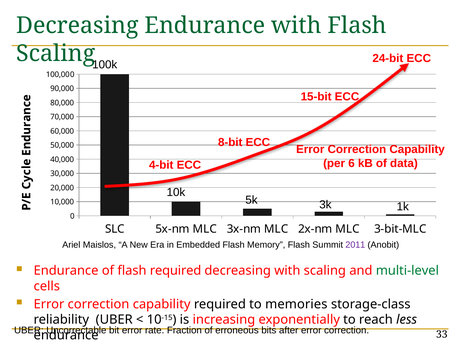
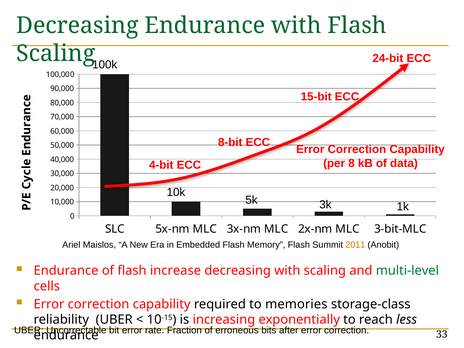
6: 6 -> 8 (352, 163)
2011 colour: purple -> orange (355, 245)
flash required: required -> increase (175, 271)
